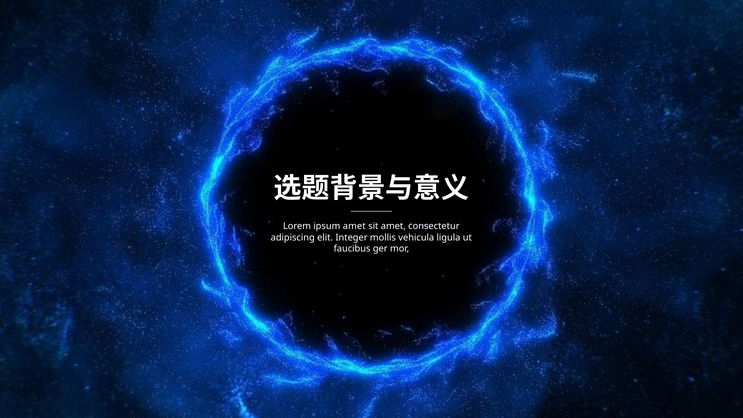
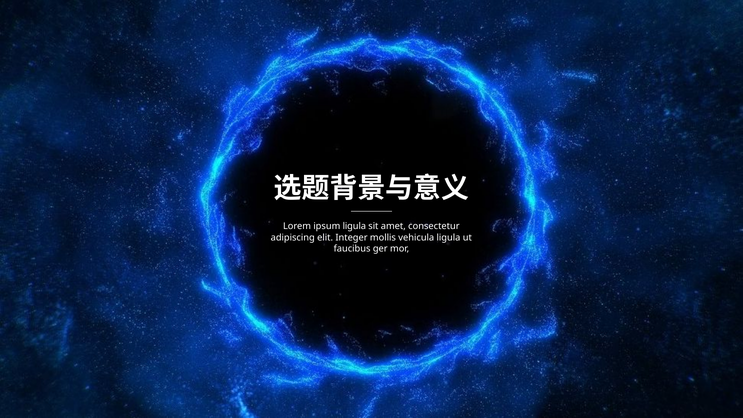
ipsum amet: amet -> ligula (354, 226)
